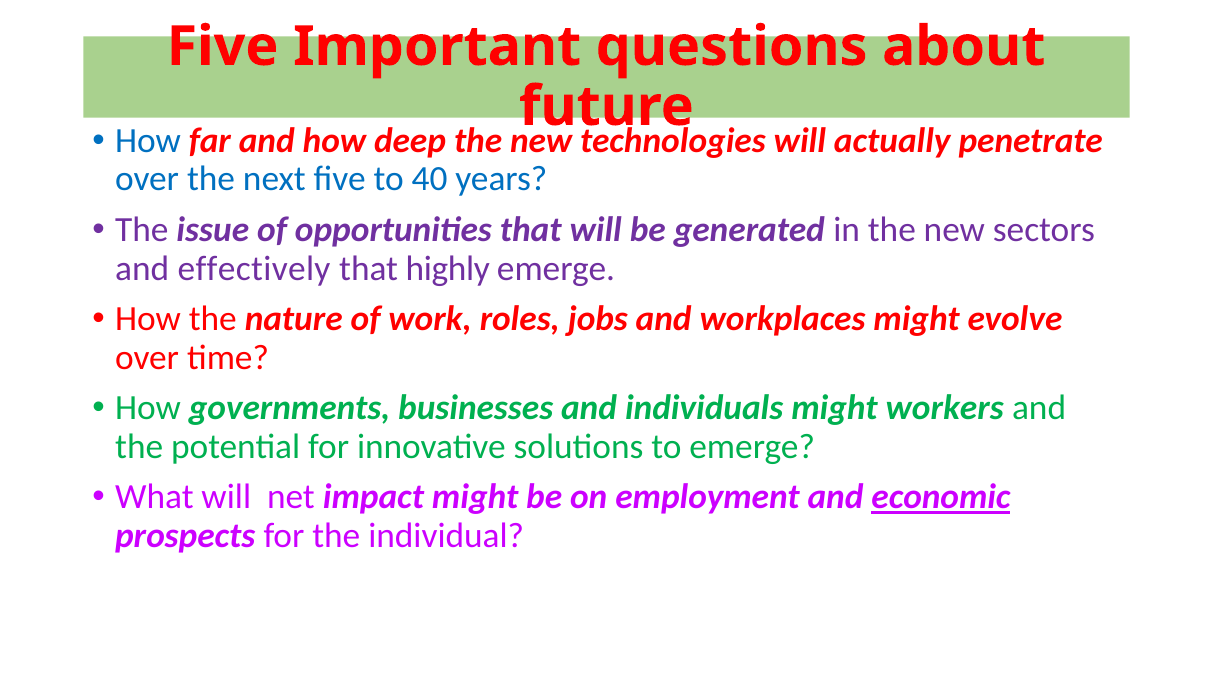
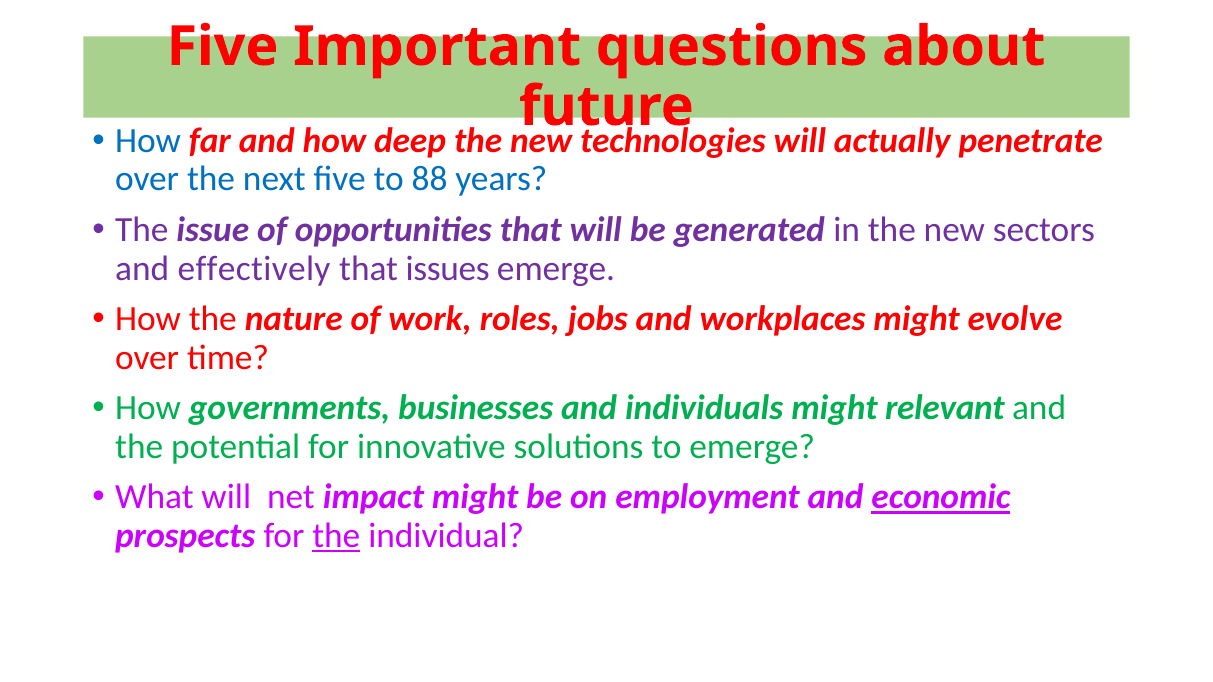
40: 40 -> 88 (430, 179)
highly: highly -> issues (448, 268)
workers: workers -> relevant (945, 408)
the underline: none -> present (336, 536)
